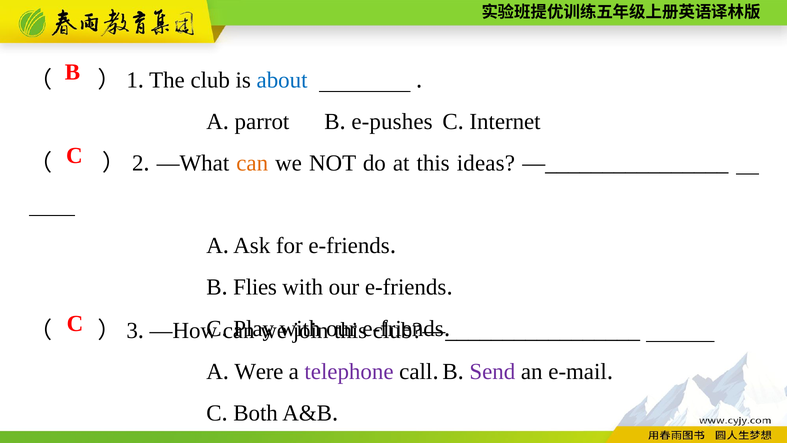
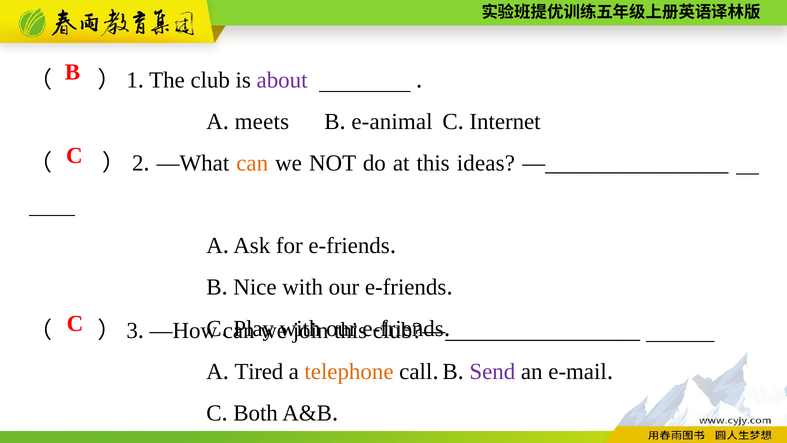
about colour: blue -> purple (282, 80)
parrot: parrot -> meets (262, 122)
e-pushes: e-pushes -> e-animal (392, 122)
Flies: Flies -> Nice (255, 287)
Were: Were -> Tired (259, 372)
telephone colour: purple -> orange (349, 372)
